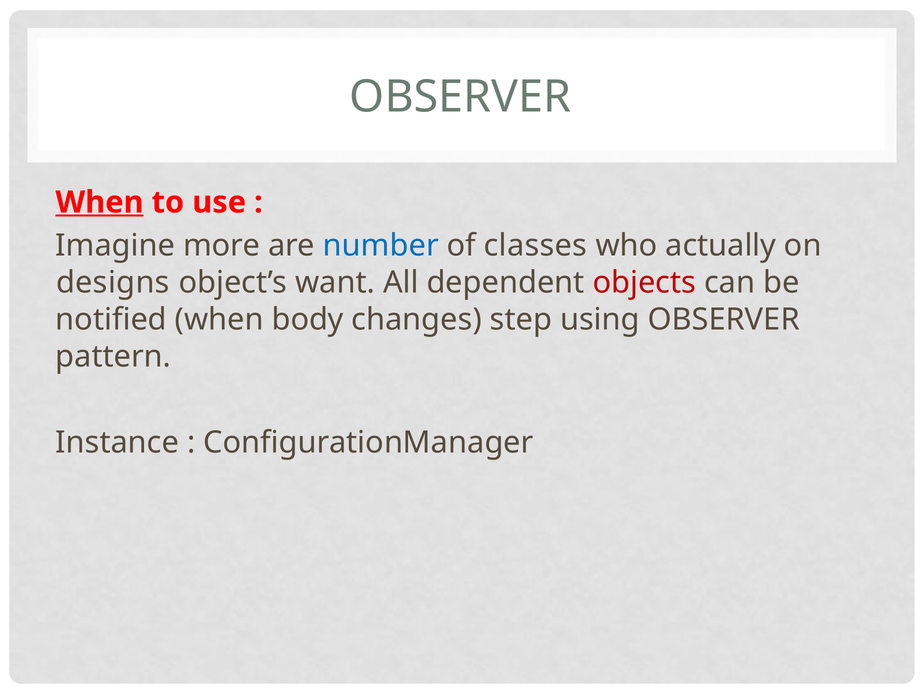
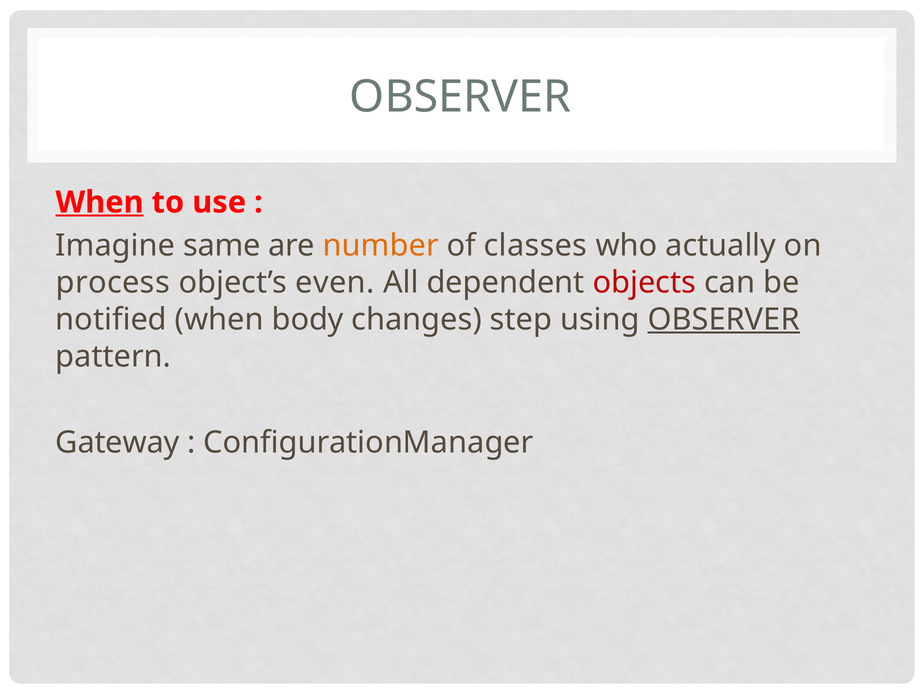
more: more -> same (222, 245)
number colour: blue -> orange (381, 245)
designs: designs -> process (113, 282)
want: want -> even (335, 282)
OBSERVER underline: none -> present (724, 319)
Instance: Instance -> Gateway (117, 443)
